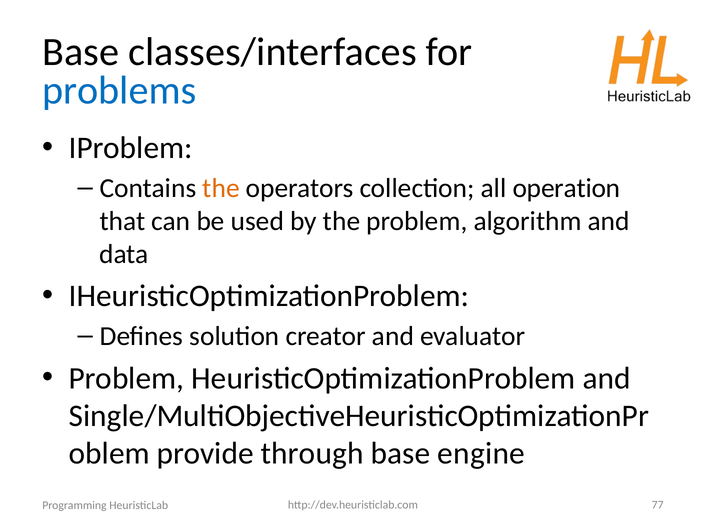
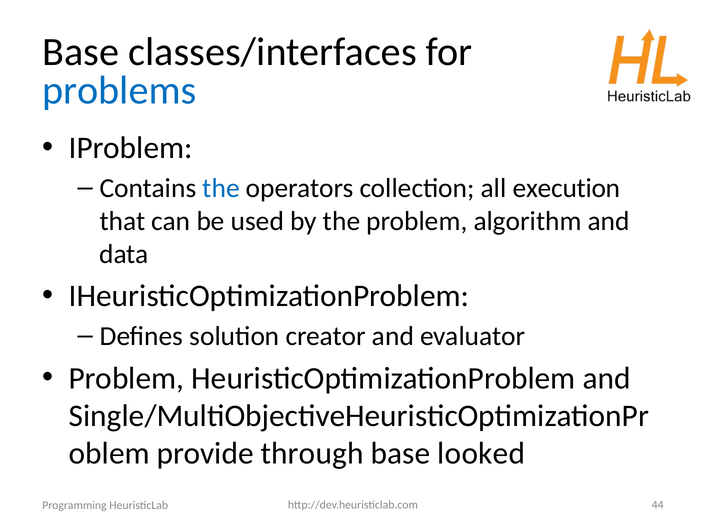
the colour: orange -> blue (221, 189)
operation: operation -> execution (567, 189)
engine: engine -> looked (481, 454)
77: 77 -> 44 (658, 506)
